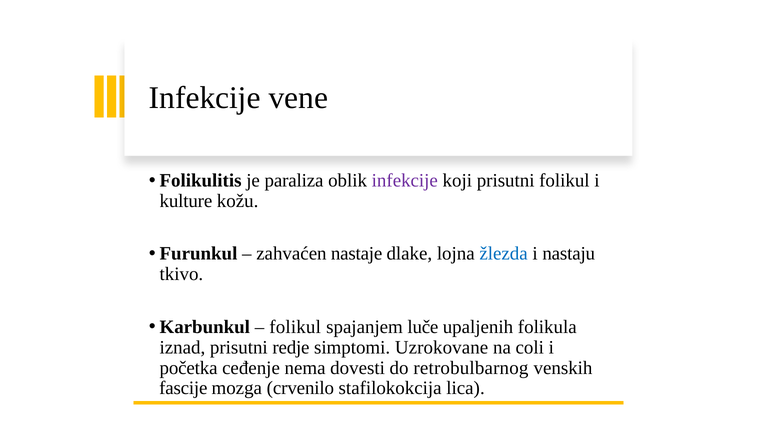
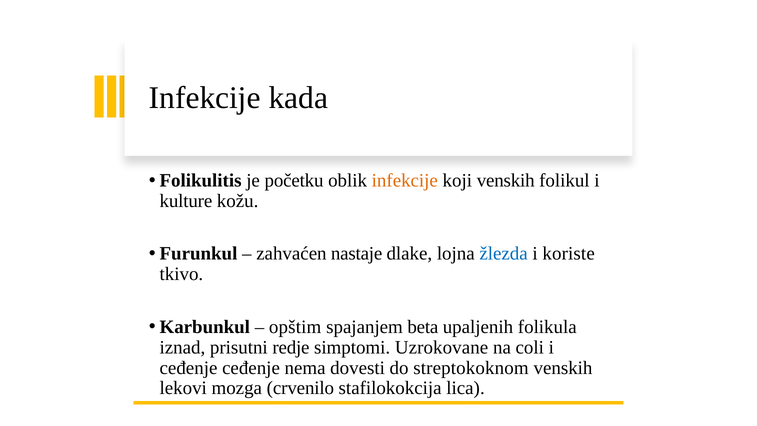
vene: vene -> kada (298, 98)
paraliza: paraliza -> početku (294, 180)
infekcije colour: purple -> orange (405, 180)
koji prisutni: prisutni -> venskih (506, 180)
nastaju: nastaju -> koriste (569, 254)
folikul: folikul -> opštim (295, 327)
luče: luče -> beta (423, 327)
početka: početka -> ceđenje (188, 368)
retrobulbarnog: retrobulbarnog -> streptokoknom (471, 368)
fascije: fascije -> lekovi (183, 388)
